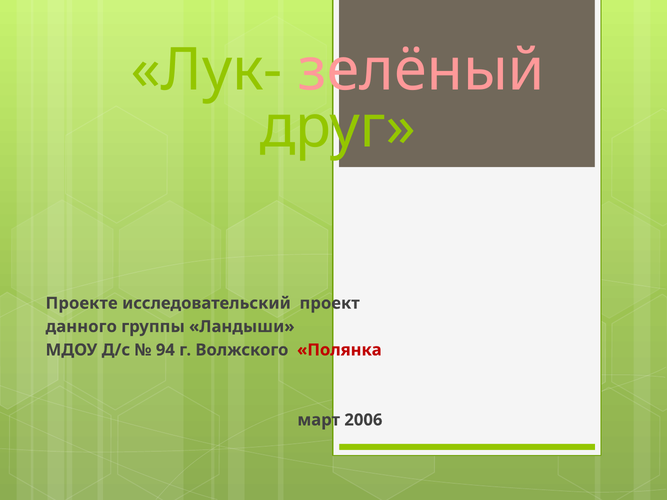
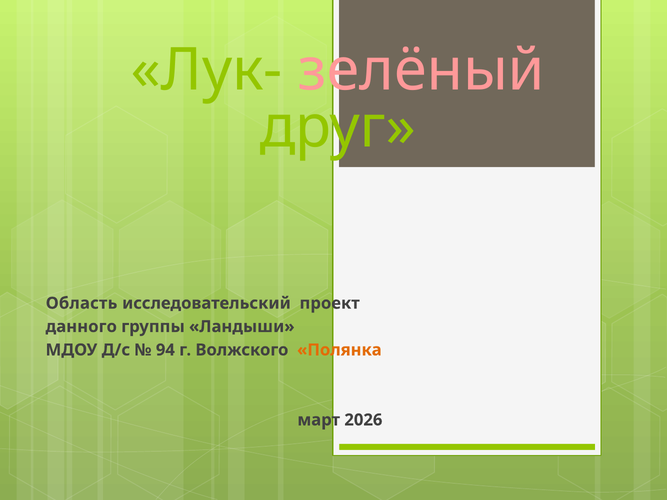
Проекте: Проекте -> Область (82, 303)
Полянка colour: red -> orange (339, 350)
2006: 2006 -> 2026 (363, 420)
